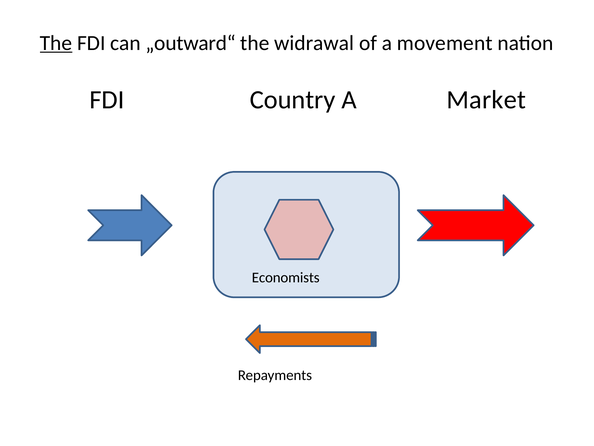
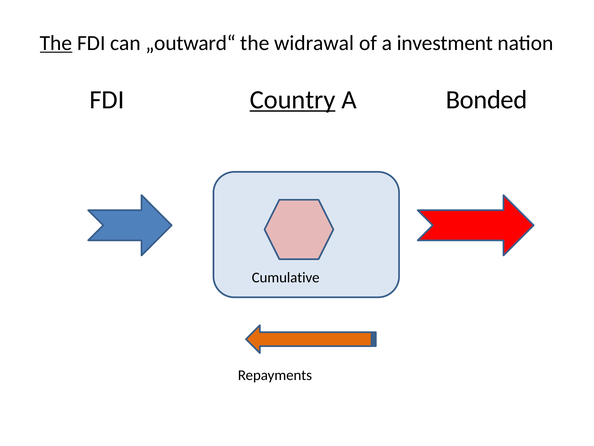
movement: movement -> investment (445, 43)
Country underline: none -> present (293, 100)
Market: Market -> Bonded (487, 100)
Economists: Economists -> Cumulative (286, 277)
